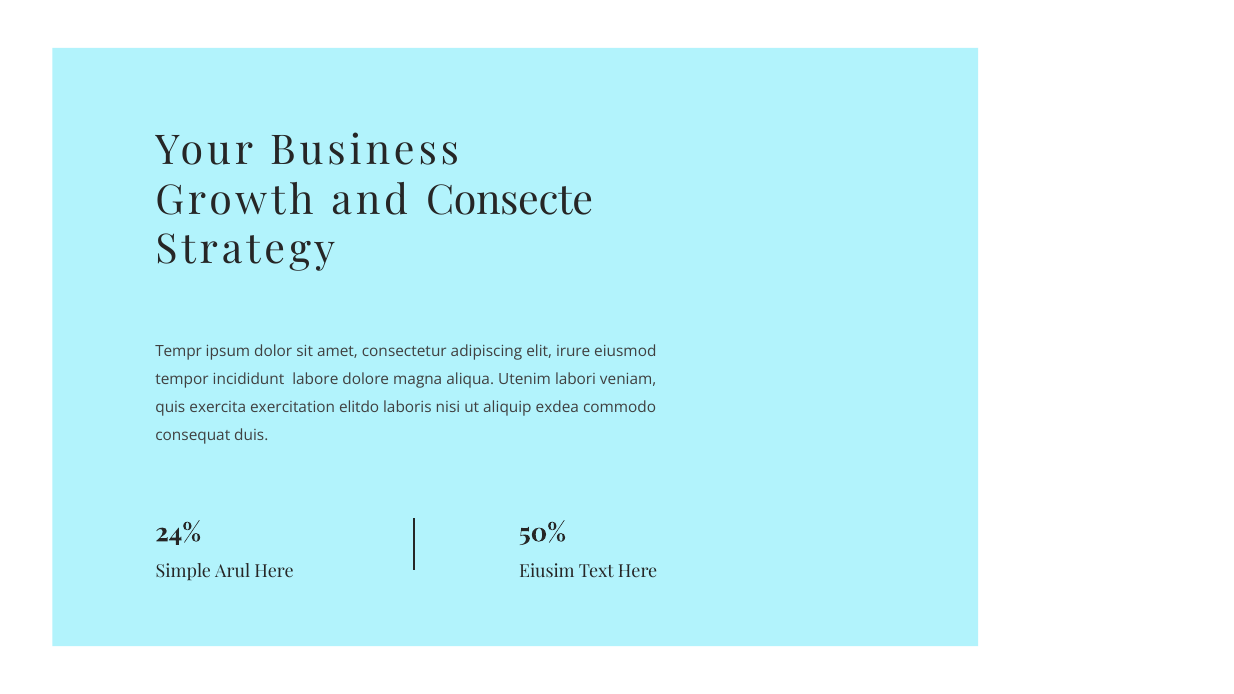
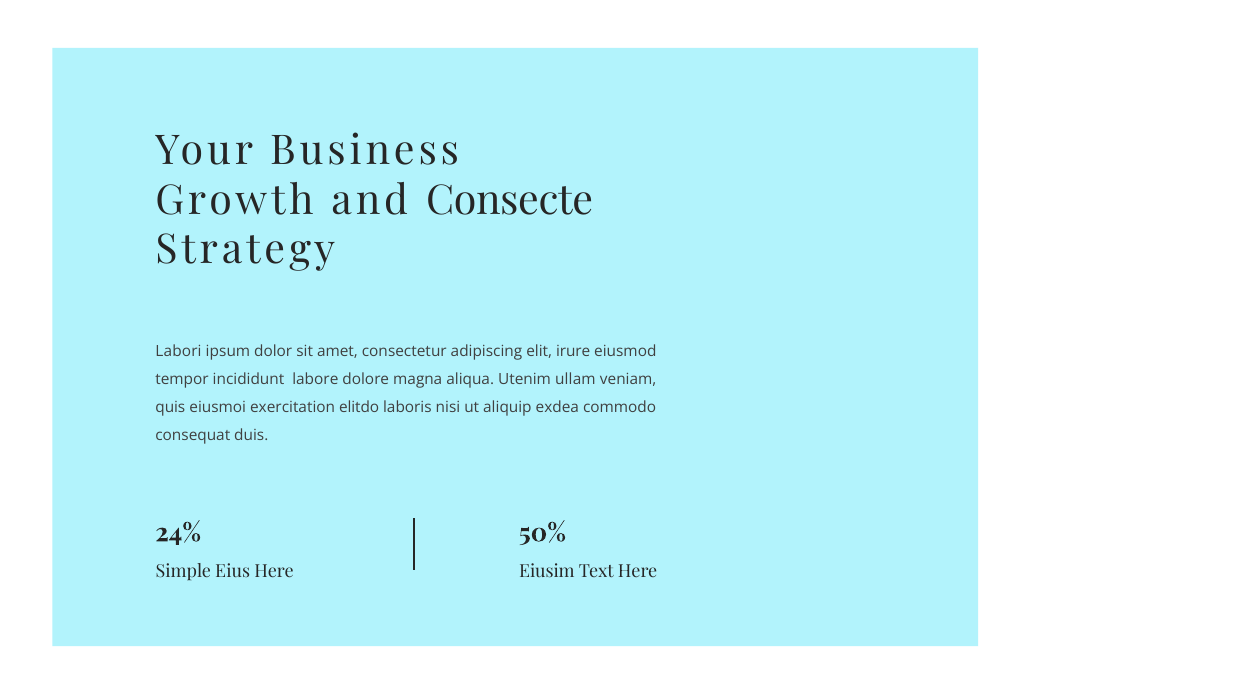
Tempr: Tempr -> Labori (179, 352)
labori: labori -> ullam (575, 380)
exercita: exercita -> eiusmoi (218, 407)
Arul: Arul -> Eius (233, 572)
